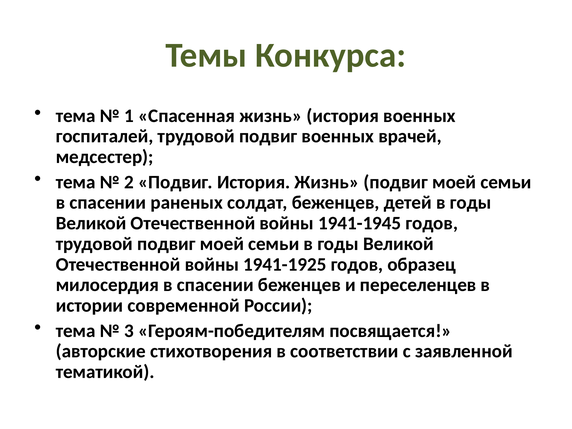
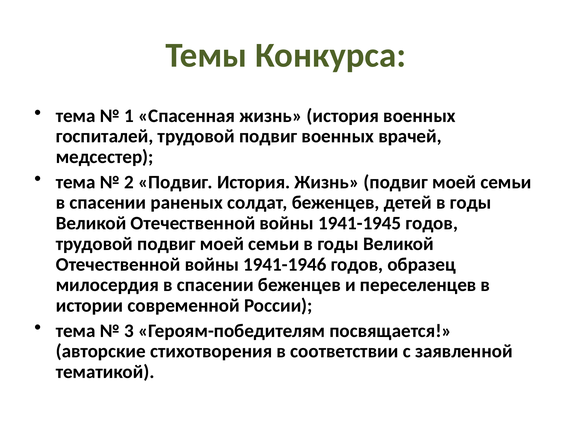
1941-1925: 1941-1925 -> 1941-1946 (285, 264)
